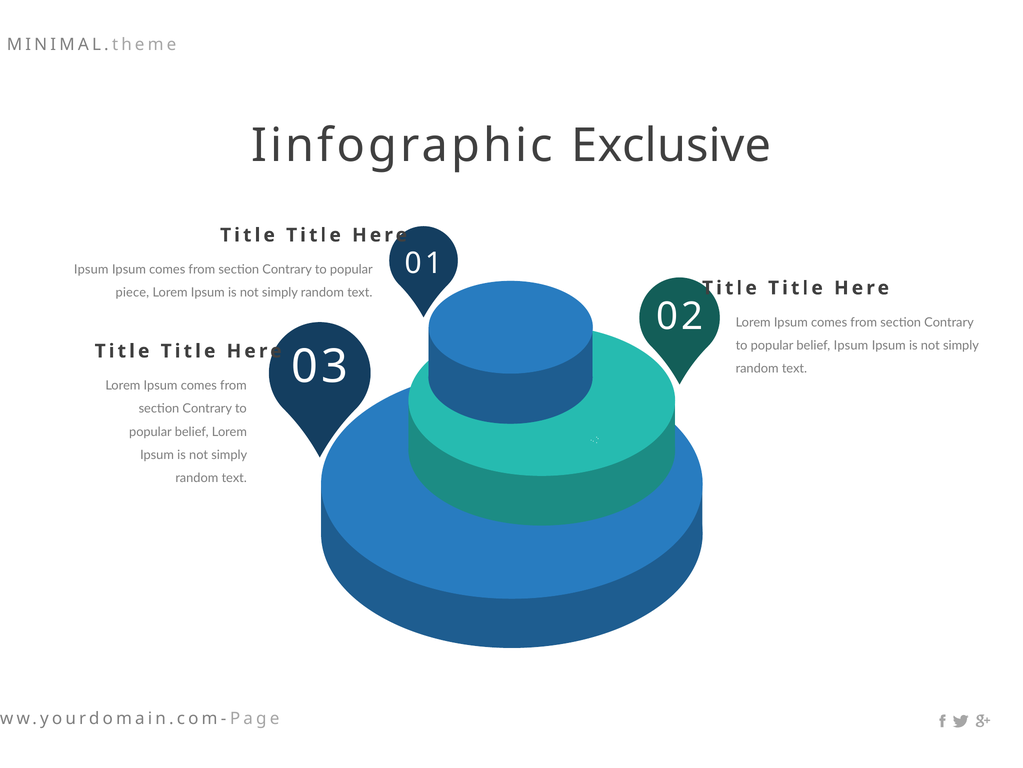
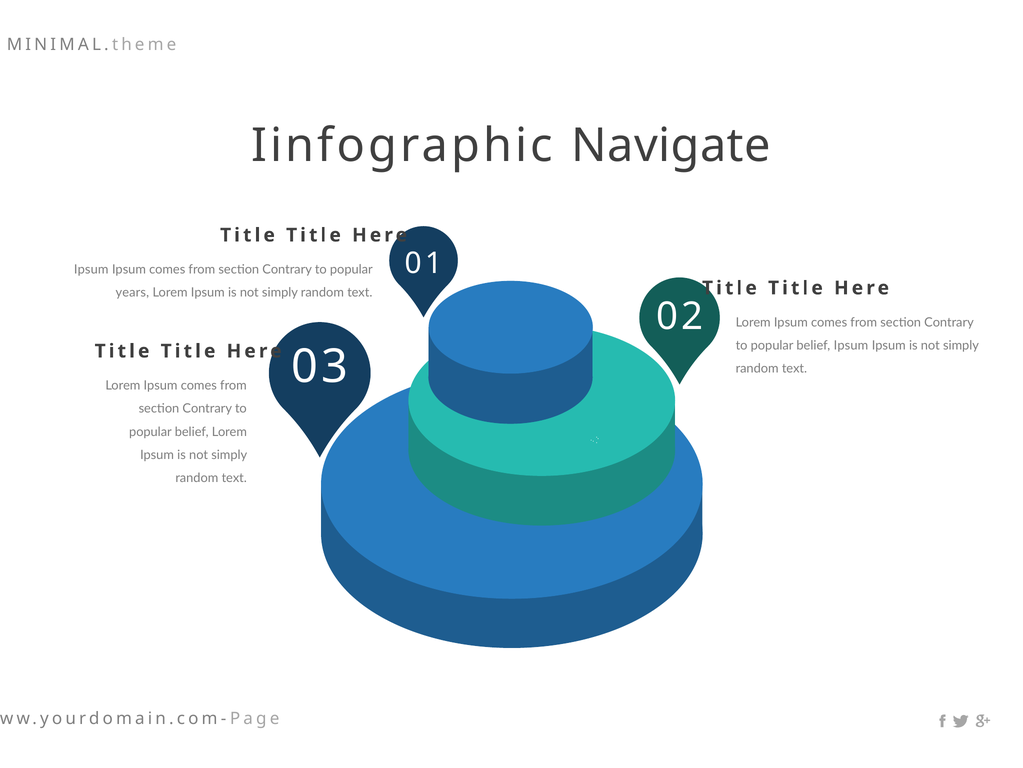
Exclusive: Exclusive -> Navigate (671, 145)
piece: piece -> years (132, 292)
